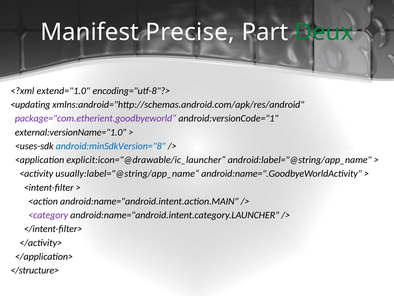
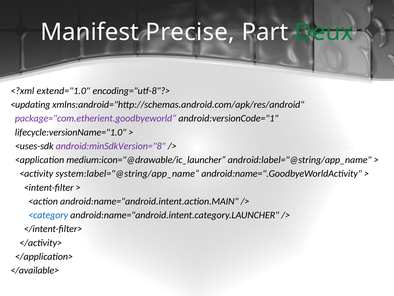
external:versionName="1.0: external:versionName="1.0 -> lifecycle:versionName="1.0 (71, 132)
android:minSdkVersion="8 colour: blue -> purple (111, 146)
explicit:icon="@drawable/ic_launcher“: explicit:icon="@drawable/ic_launcher“ -> medium:icon="@drawable/ic_launcher“ (146, 160)
usually:label="@string/app_name“: usually:label="@string/app_name“ -> system:label="@string/app_name“ (127, 173)
<category colour: purple -> blue (48, 215)
</structure>: </structure> -> </available> (35, 270)
